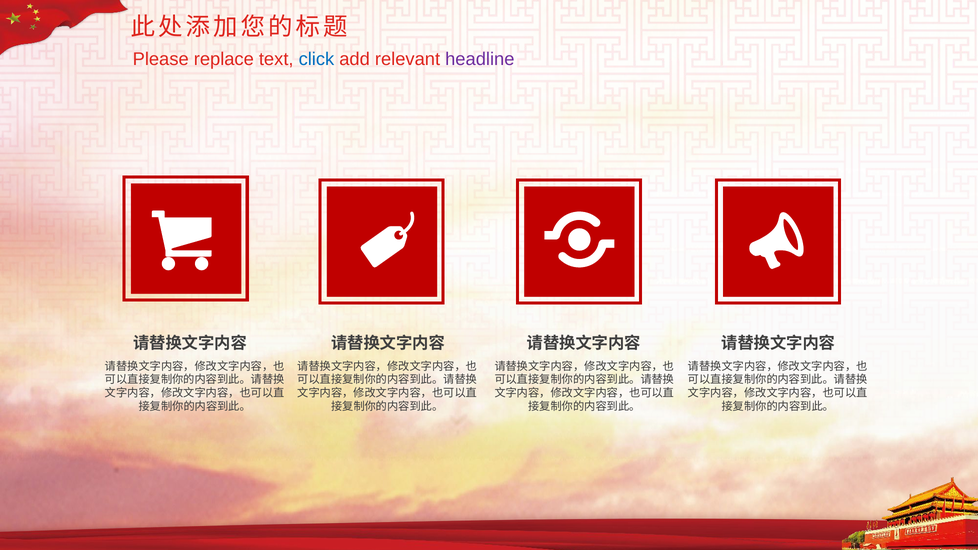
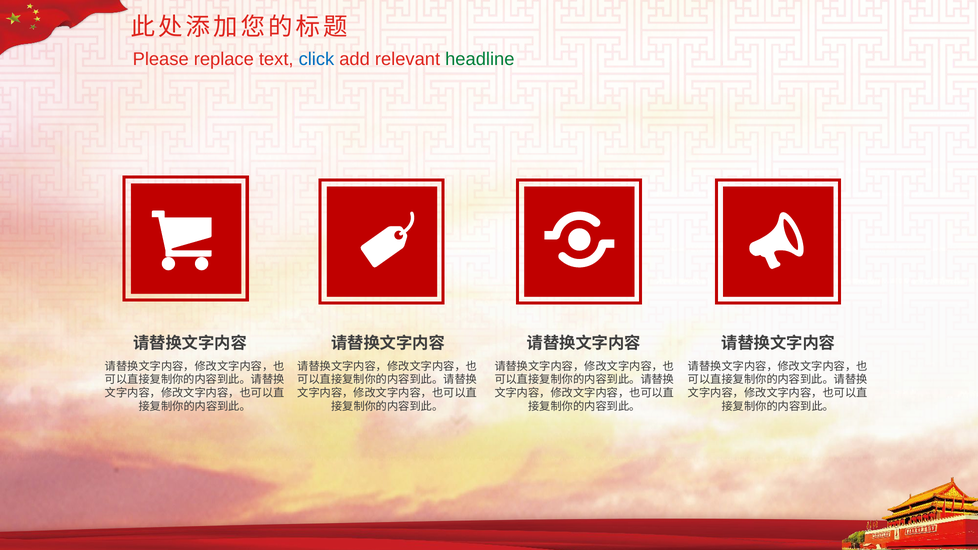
headline colour: purple -> green (480, 59)
